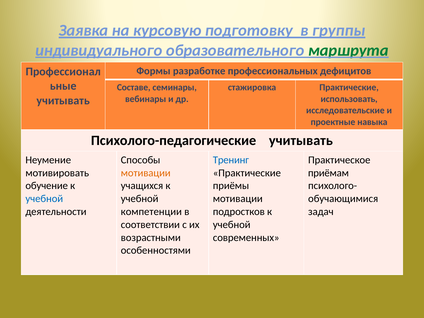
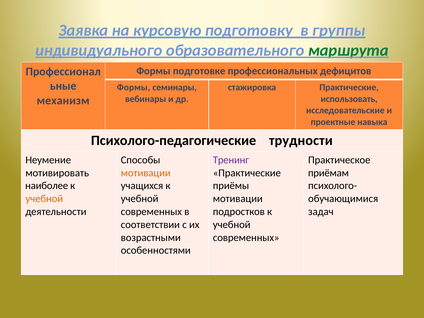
разработке: разработке -> подготовке (199, 71)
Составе: Составе -> Формы (134, 87)
учитывать: учитывать -> механизм (63, 101)
Психолого-педагогические учитывать: учитывать -> трудности (301, 141)
Тренинг colour: blue -> purple (231, 160)
обучение: обучение -> наиболее (47, 186)
учебной colour: blue -> orange (44, 199)
компетенции: компетенции -> современных (151, 212)
